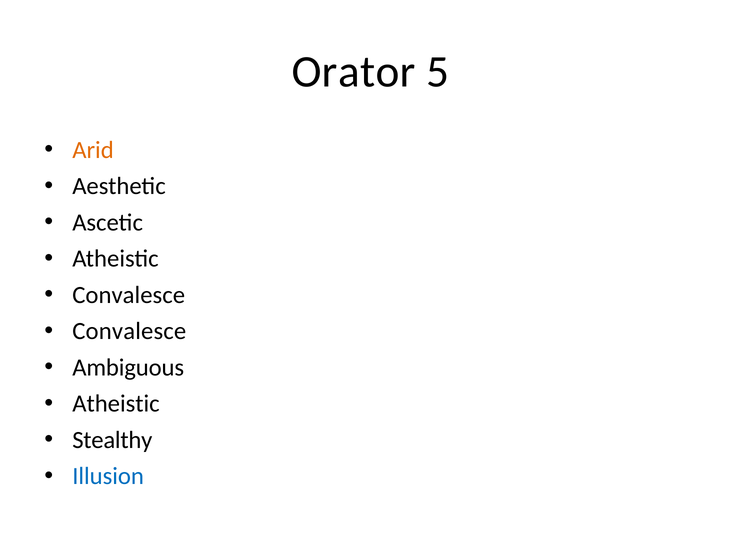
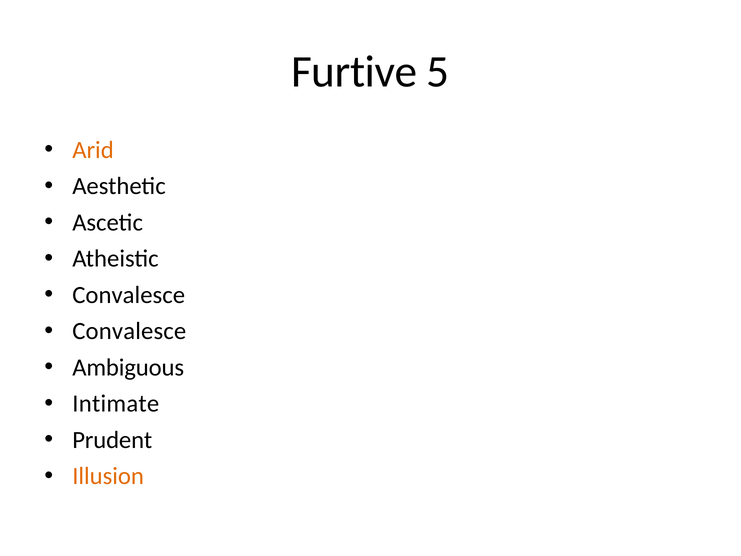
Orator: Orator -> Furtive (354, 72)
Atheistic: Atheistic -> Intimate (116, 404)
Stealthy: Stealthy -> Prudent (112, 440)
Illusion colour: blue -> orange (108, 476)
